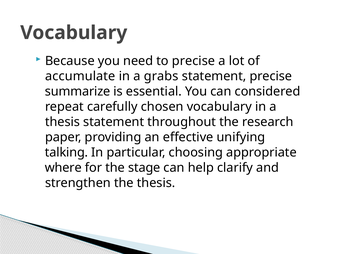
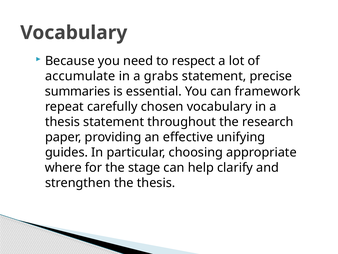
to precise: precise -> respect (194, 61)
summarize: summarize -> summaries (78, 91)
considered: considered -> framework (268, 91)
talking: talking -> guides (66, 152)
